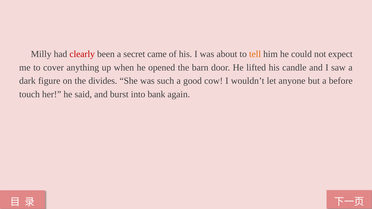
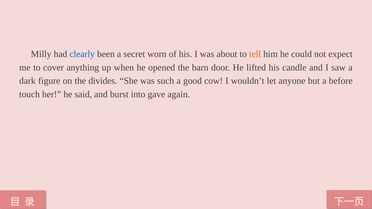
clearly colour: red -> blue (82, 54)
came: came -> worn (157, 54)
bank: bank -> gave (156, 94)
